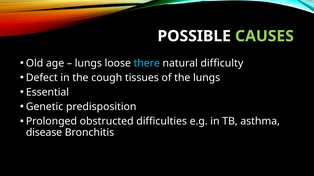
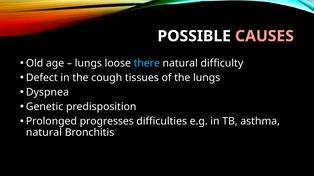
CAUSES colour: light green -> pink (264, 36)
Essential: Essential -> Dyspnea (47, 92)
obstructed: obstructed -> progresses (107, 122)
disease: disease -> natural (44, 133)
